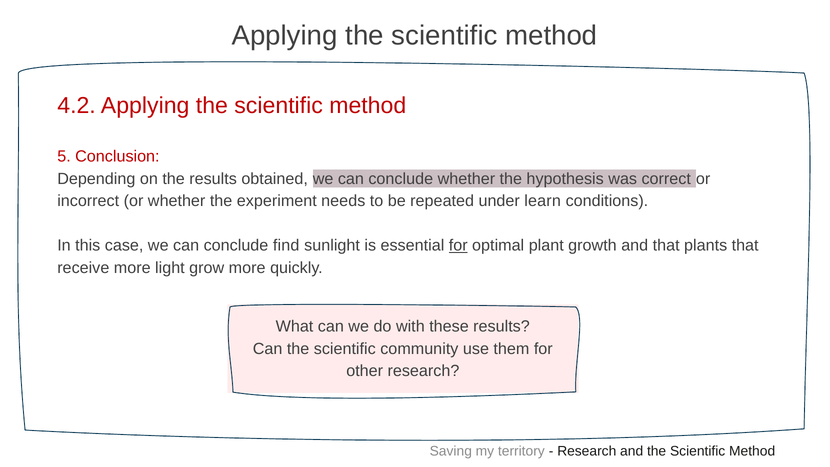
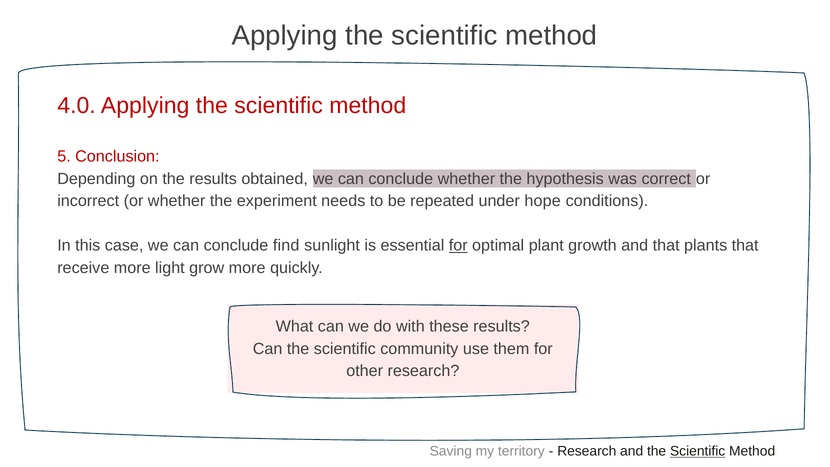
4.2: 4.2 -> 4.0 (77, 105)
learn: learn -> hope (543, 201)
Scientific underline: none -> present (698, 451)
